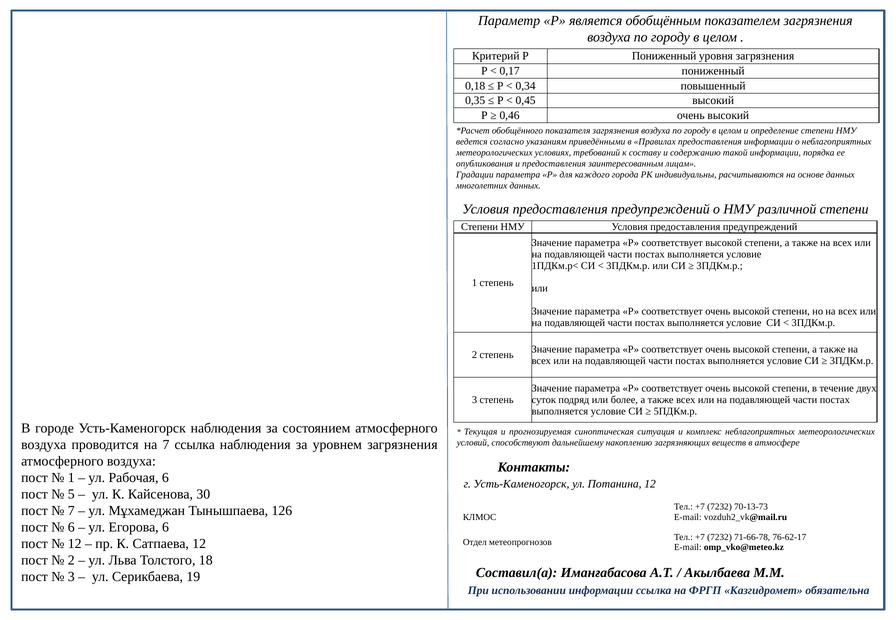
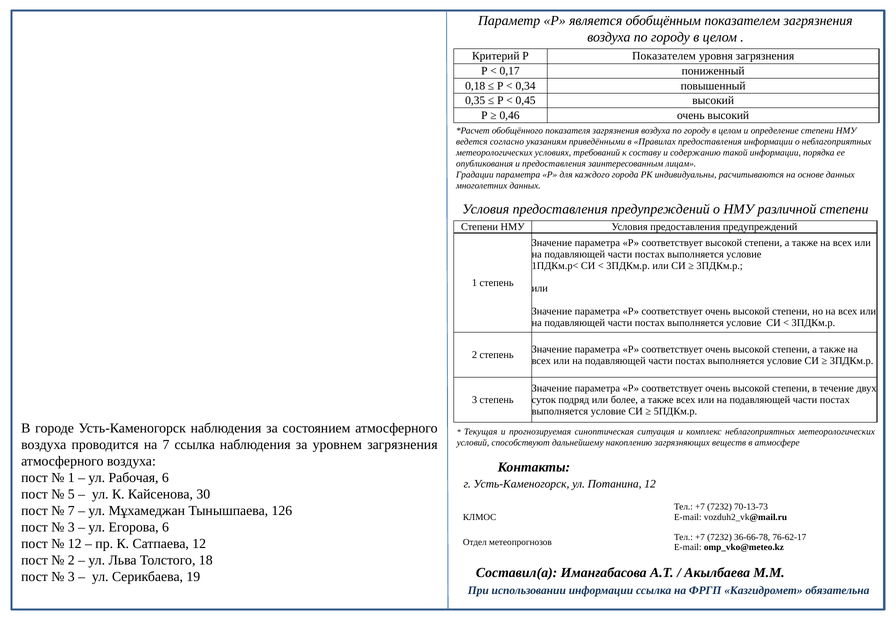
Р Пониженный: Пониженный -> Показателем (664, 56)
6: 6 -> 3 (71, 527)
71-66-78: 71-66-78 -> 36-66-78 (752, 537)
